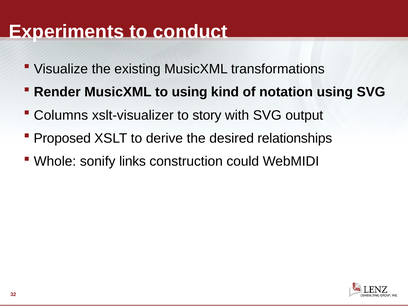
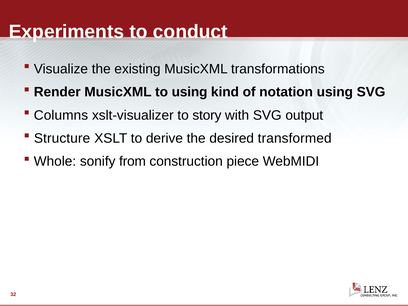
Proposed: Proposed -> Structure (62, 138)
relationships: relationships -> transformed (295, 138)
links: links -> from (133, 161)
could: could -> piece (243, 161)
